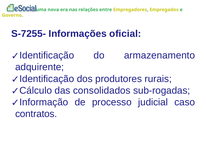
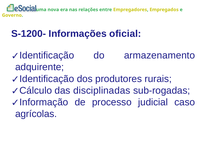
S-7255-: S-7255- -> S-1200- (29, 34)
consolidados: consolidados -> disciplinadas (102, 91)
contratos: contratos -> agrícolas (36, 114)
